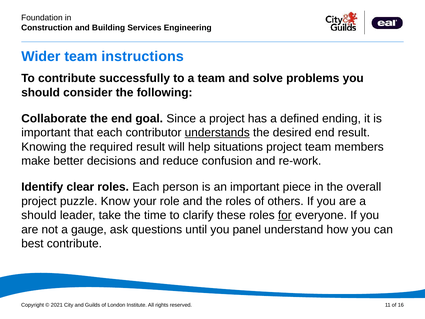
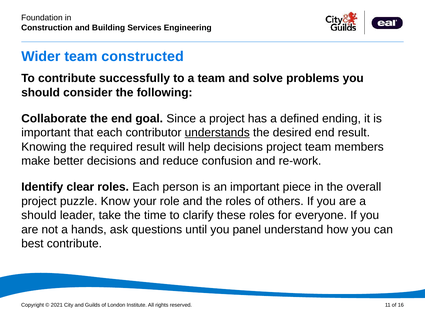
instructions: instructions -> constructed (143, 56)
help situations: situations -> decisions (238, 147)
for underline: present -> none (285, 215)
gauge: gauge -> hands (89, 229)
